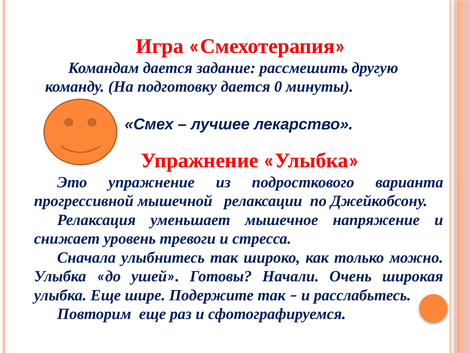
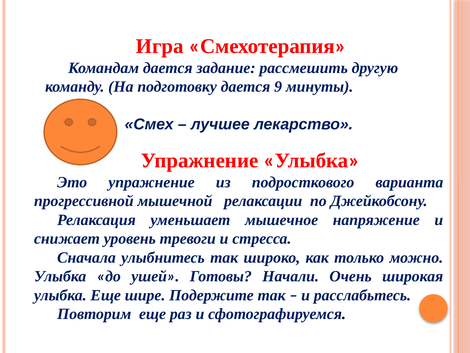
0: 0 -> 9 (278, 87)
